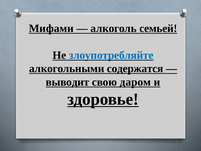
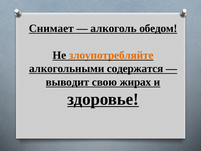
Мифами: Мифами -> Снимает (51, 28)
семьей: семьей -> обедом (158, 28)
злоупотребляйте colour: blue -> orange (111, 55)
даром: даром -> жирах (135, 82)
